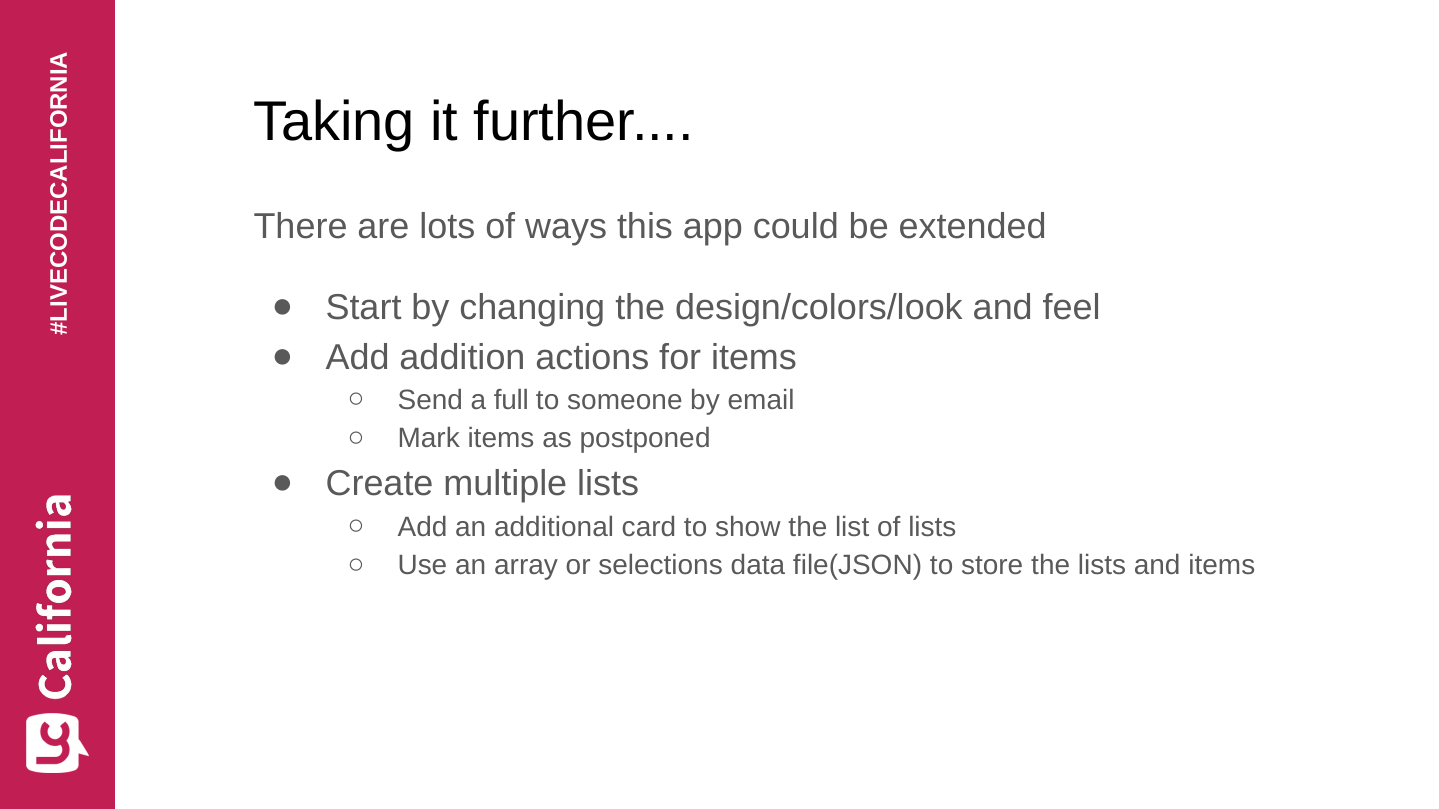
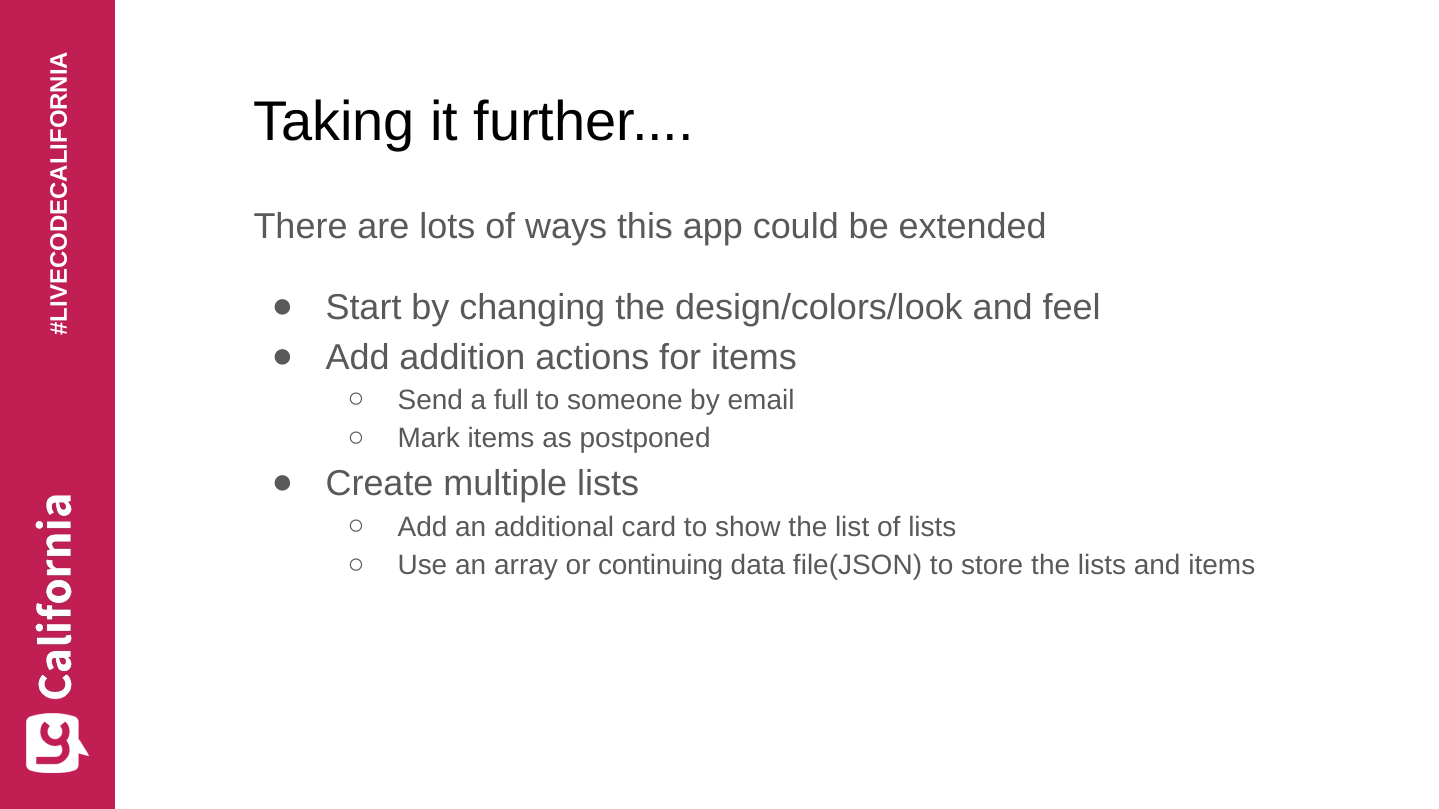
selections: selections -> continuing (661, 566)
